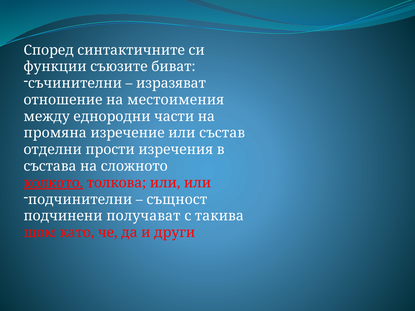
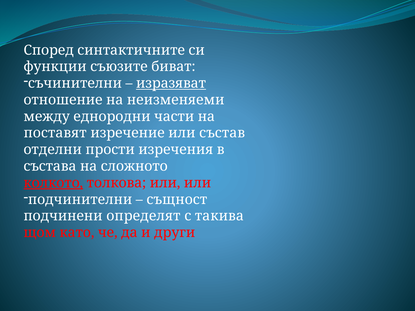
изразяват underline: none -> present (171, 83)
местоимения: местоимения -> неизменяеми (176, 100)
промяна: промяна -> поставят (55, 133)
получават: получават -> определят (143, 216)
